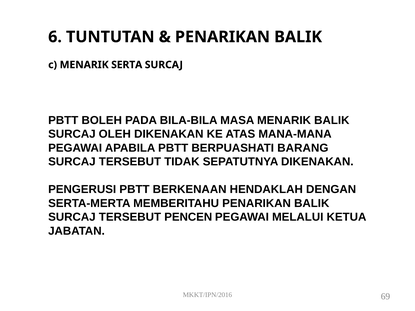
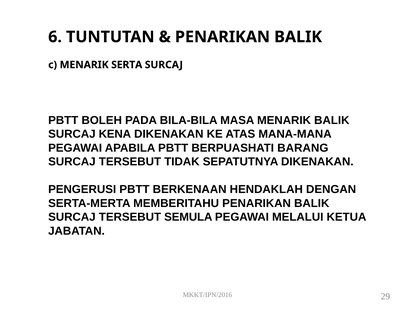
OLEH: OLEH -> KENA (115, 134)
PENCEN: PENCEN -> SEMULA (188, 217)
69: 69 -> 29 (385, 297)
